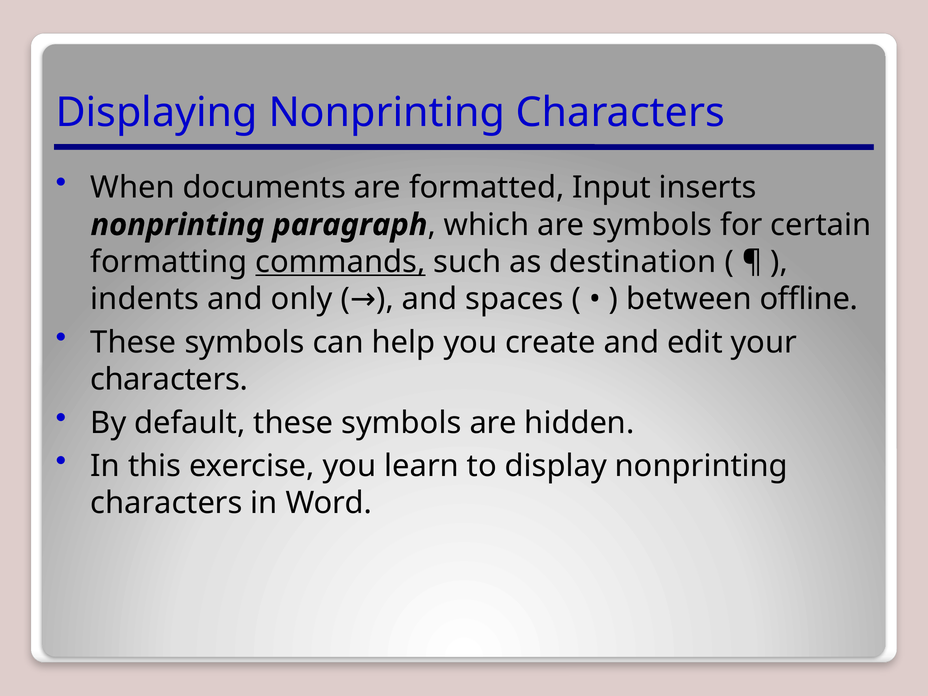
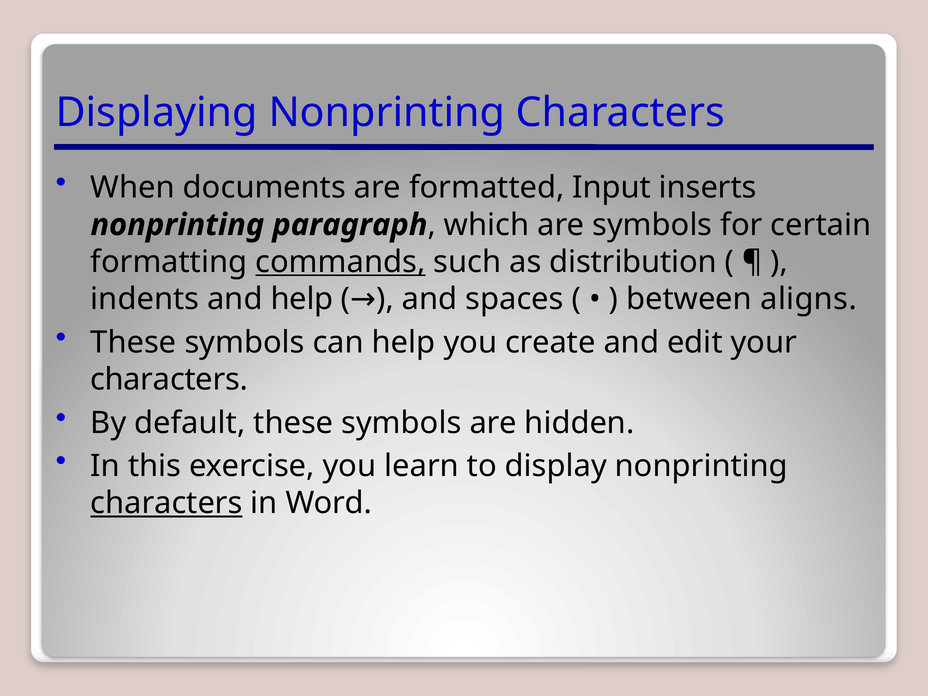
destination: destination -> distribution (633, 262)
and only: only -> help (302, 299)
offline: offline -> aligns (809, 299)
characters underline: none -> present (166, 503)
